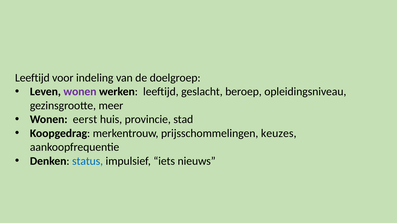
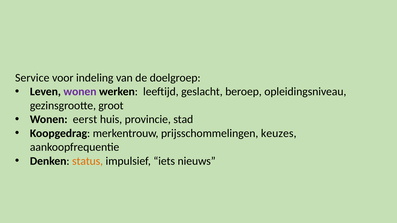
Leeftijd: Leeftijd -> Service (32, 78)
meer: meer -> groot (111, 106)
status colour: blue -> orange (88, 161)
